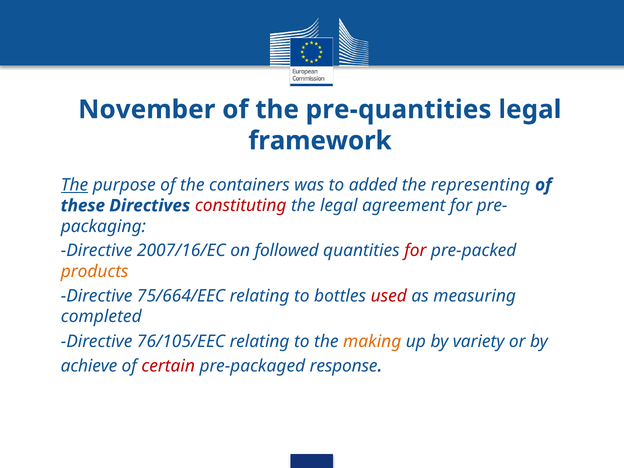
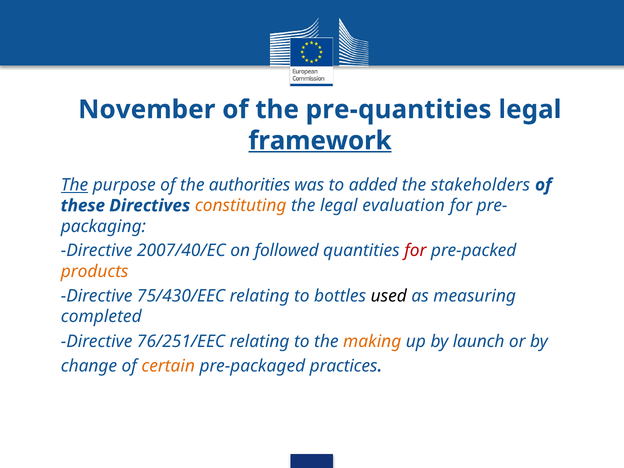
framework underline: none -> present (320, 141)
containers: containers -> authorities (250, 185)
representing: representing -> stakeholders (480, 185)
constituting colour: red -> orange (241, 206)
agreement: agreement -> evaluation (404, 206)
2007/16/EC: 2007/16/EC -> 2007/40/EC (181, 251)
75/664/EEC: 75/664/EEC -> 75/430/EEC (181, 296)
used colour: red -> black (389, 296)
76/105/EEC: 76/105/EEC -> 76/251/EEC (181, 342)
variety: variety -> launch (479, 342)
achieve: achieve -> change (89, 366)
certain colour: red -> orange (168, 366)
response: response -> practices (344, 366)
